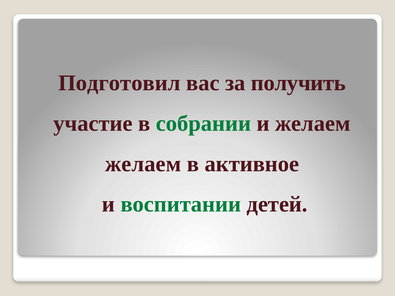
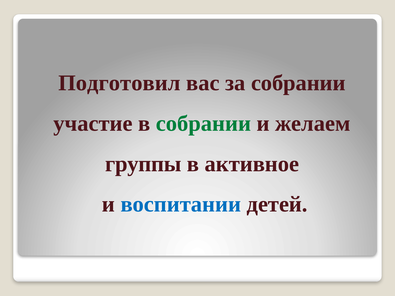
за получить: получить -> собрании (298, 83)
желаем: желаем -> группы (143, 164)
воспитании colour: green -> blue (181, 204)
